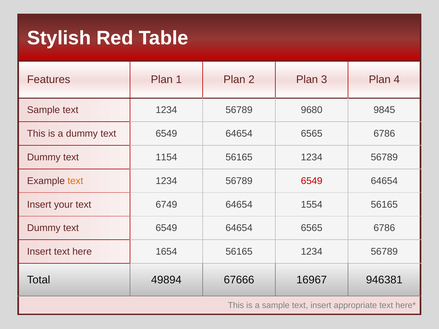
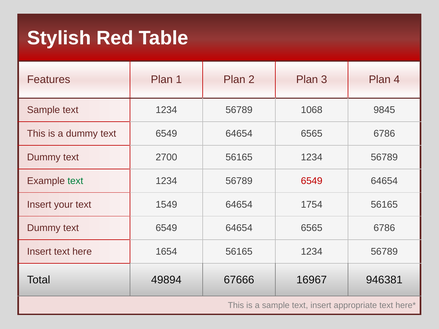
9680: 9680 -> 1068 (312, 110)
1154: 1154 -> 2700 (166, 157)
text colour: orange -> green (75, 181)
6749: 6749 -> 1549 (166, 205)
1554: 1554 -> 1754 (312, 205)
